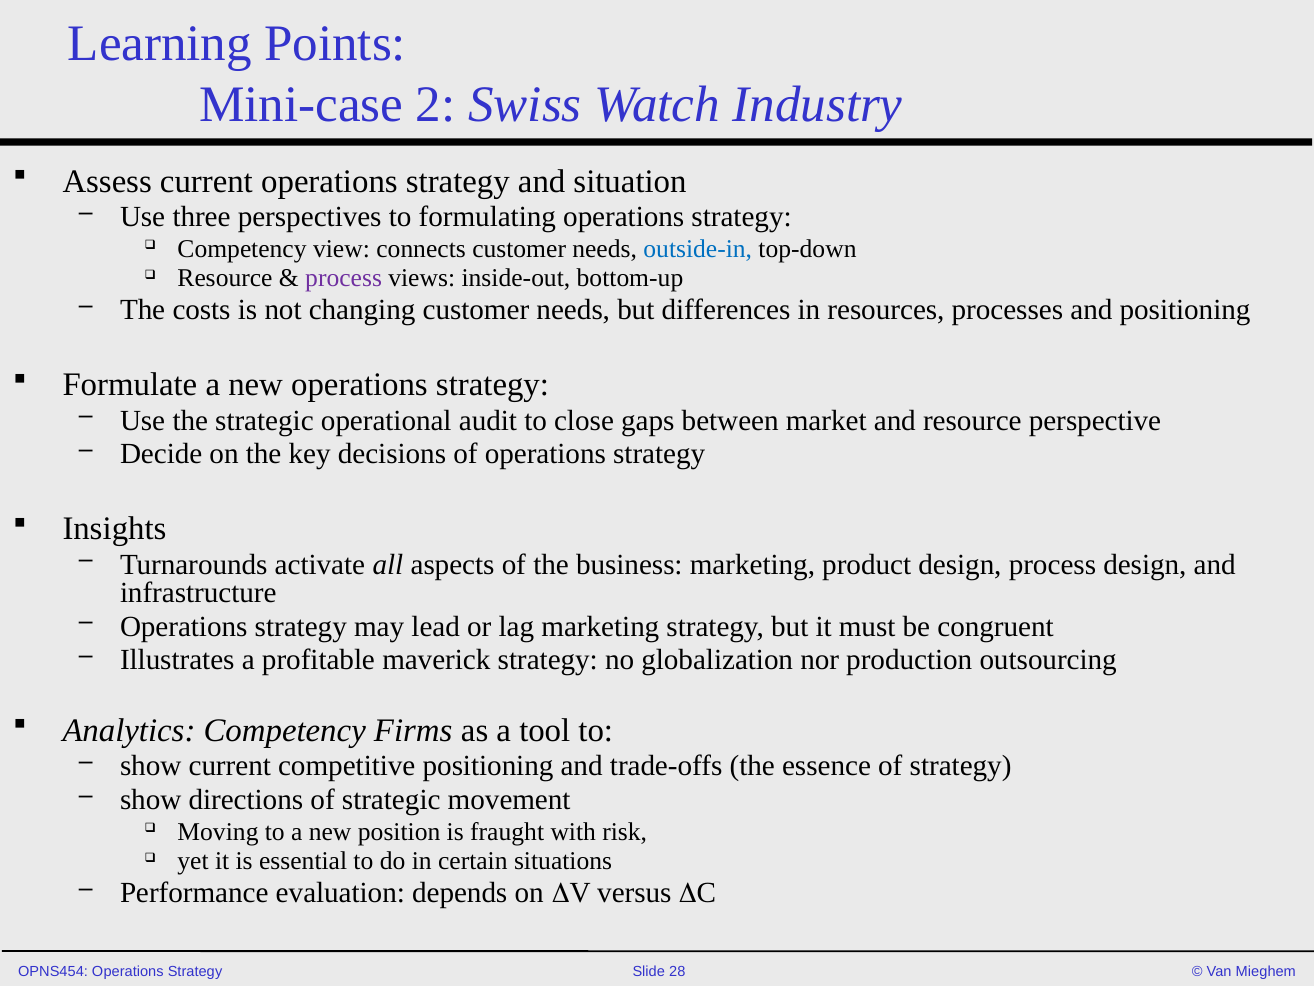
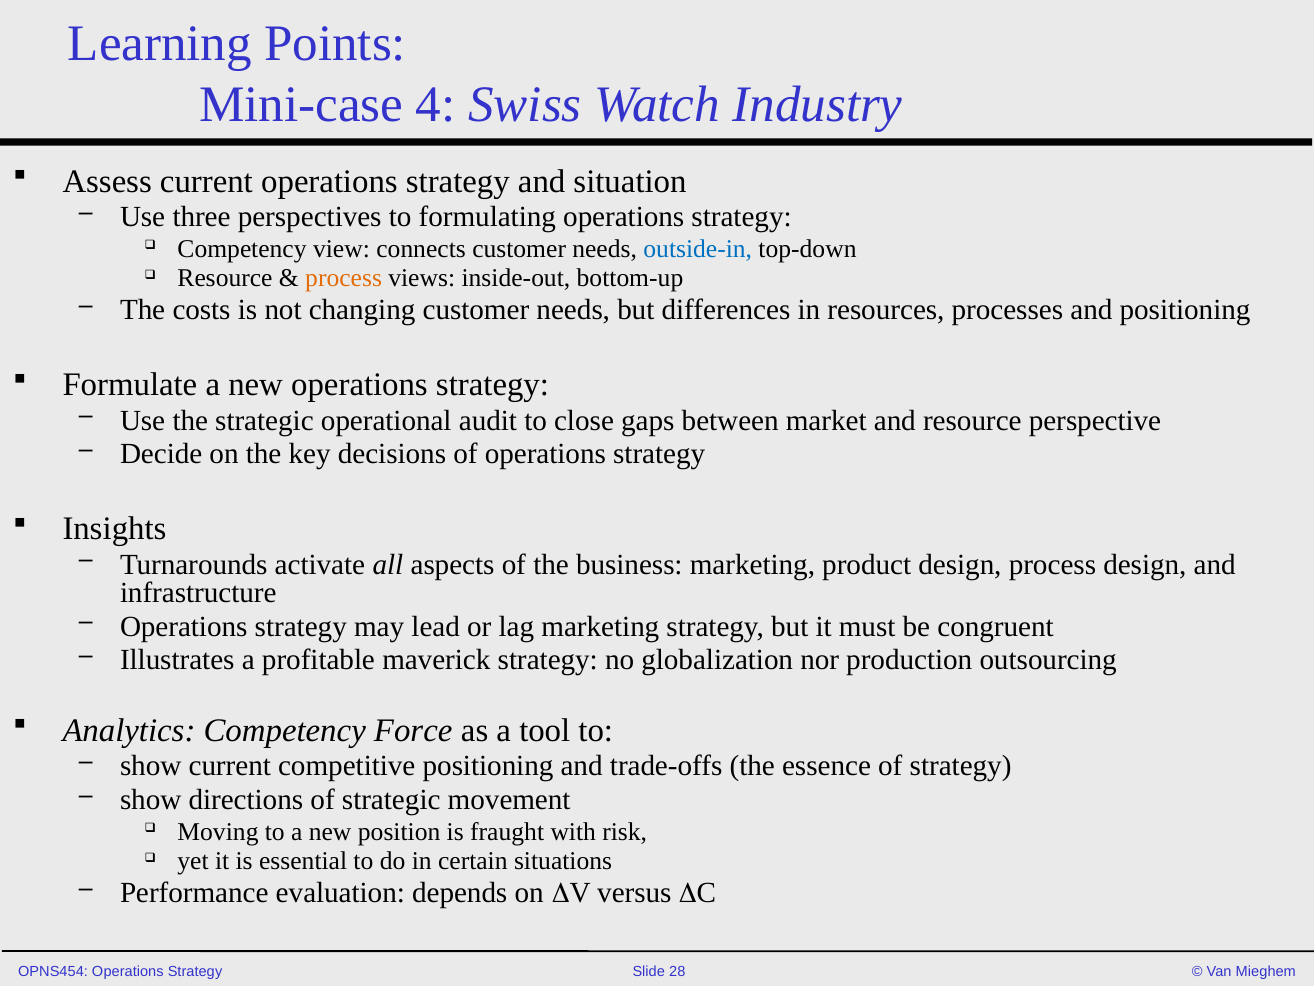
2: 2 -> 4 (436, 105)
process colour: purple -> orange (344, 278)
Firms: Firms -> Force (413, 730)
